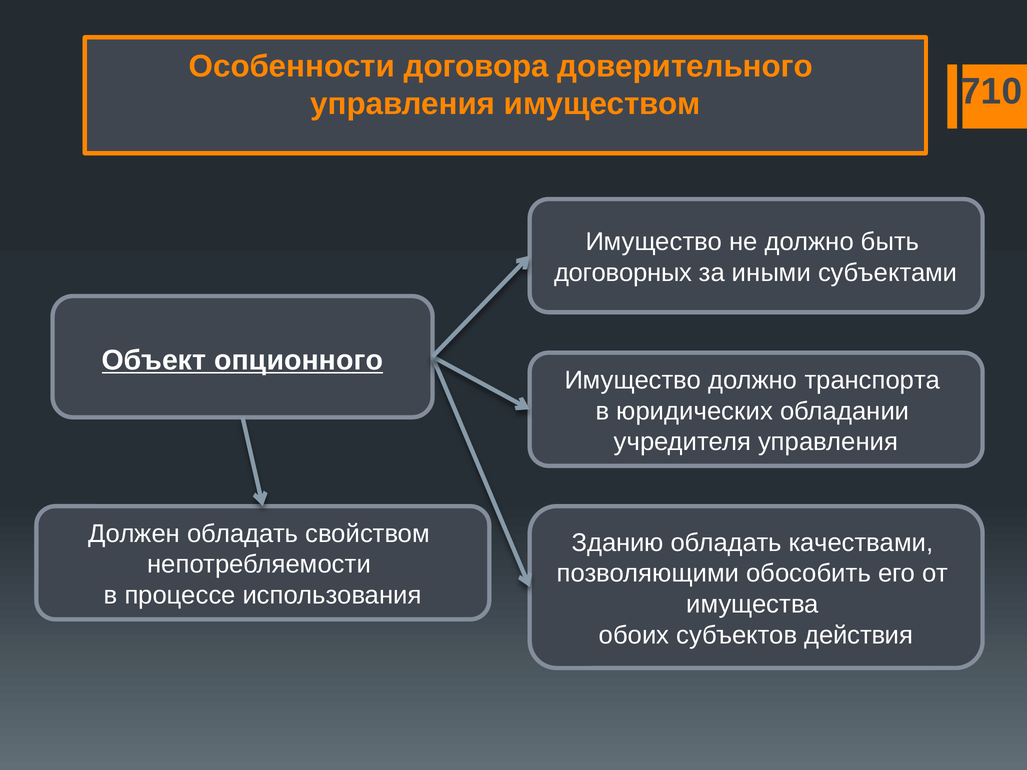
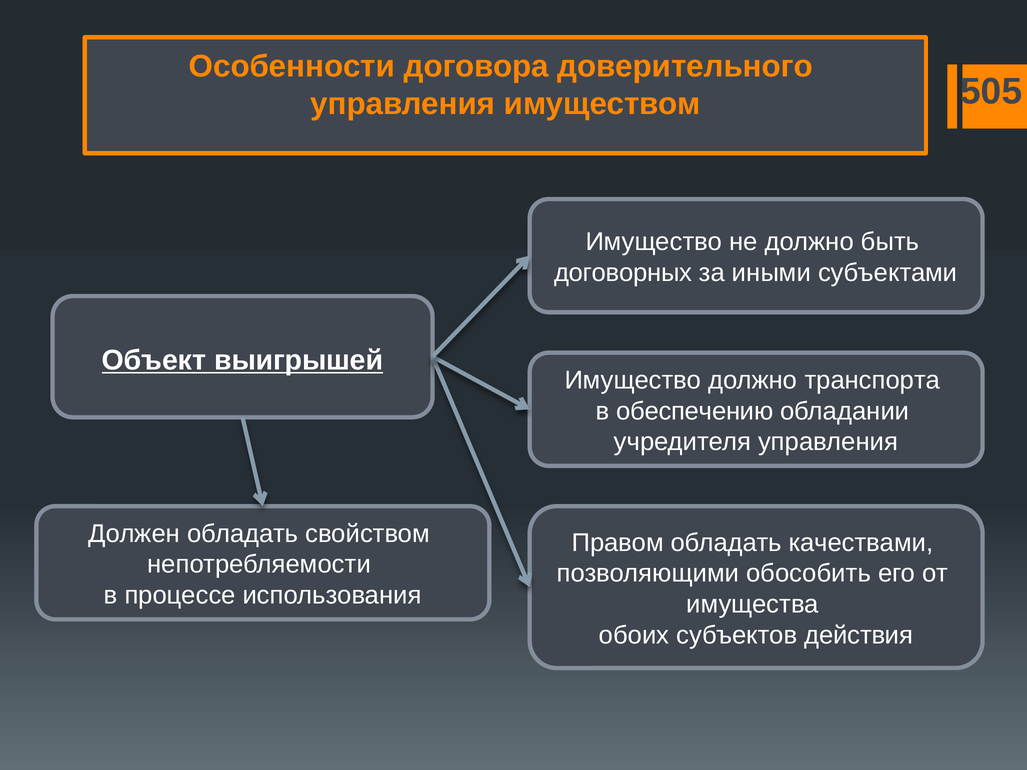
710: 710 -> 505 (991, 91)
опционного: опционного -> выигрышей (299, 361)
юридических: юридических -> обеспечению (695, 411)
Зданию: Зданию -> Правом (618, 543)
